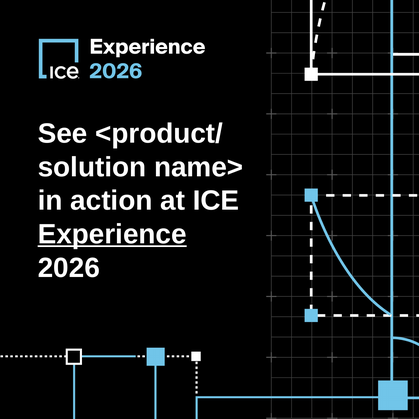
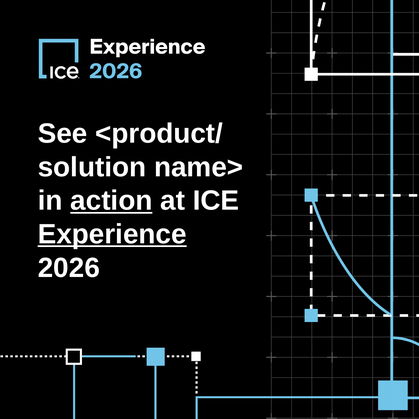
action underline: none -> present (111, 201)
